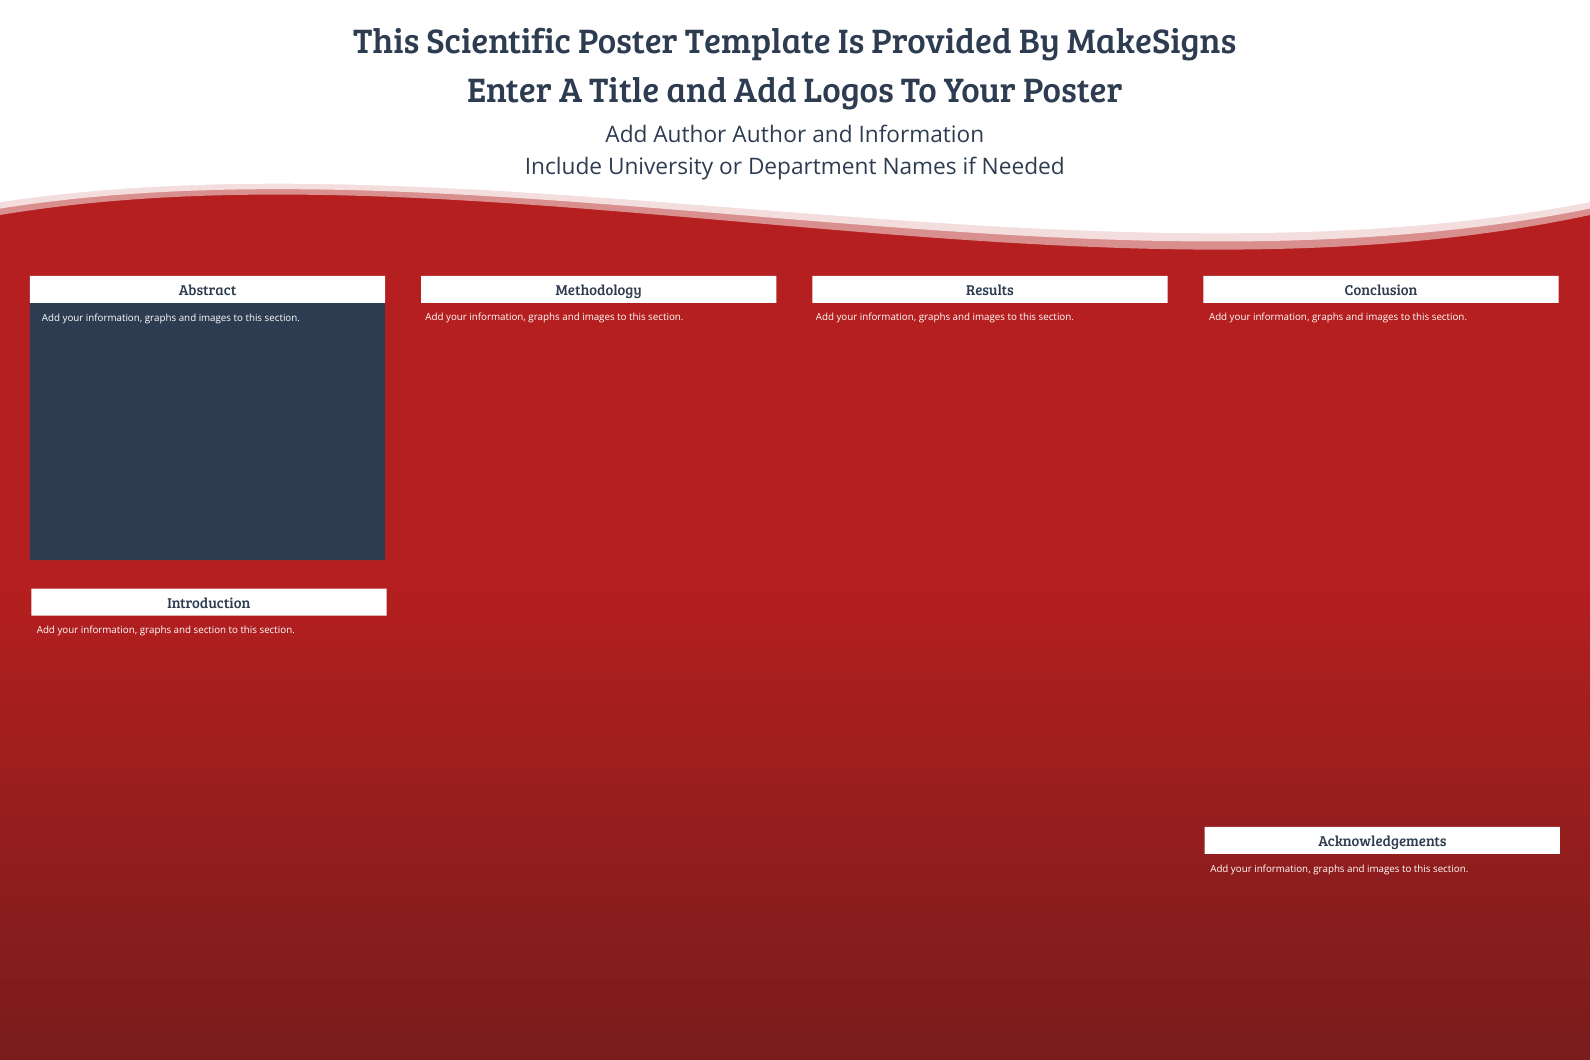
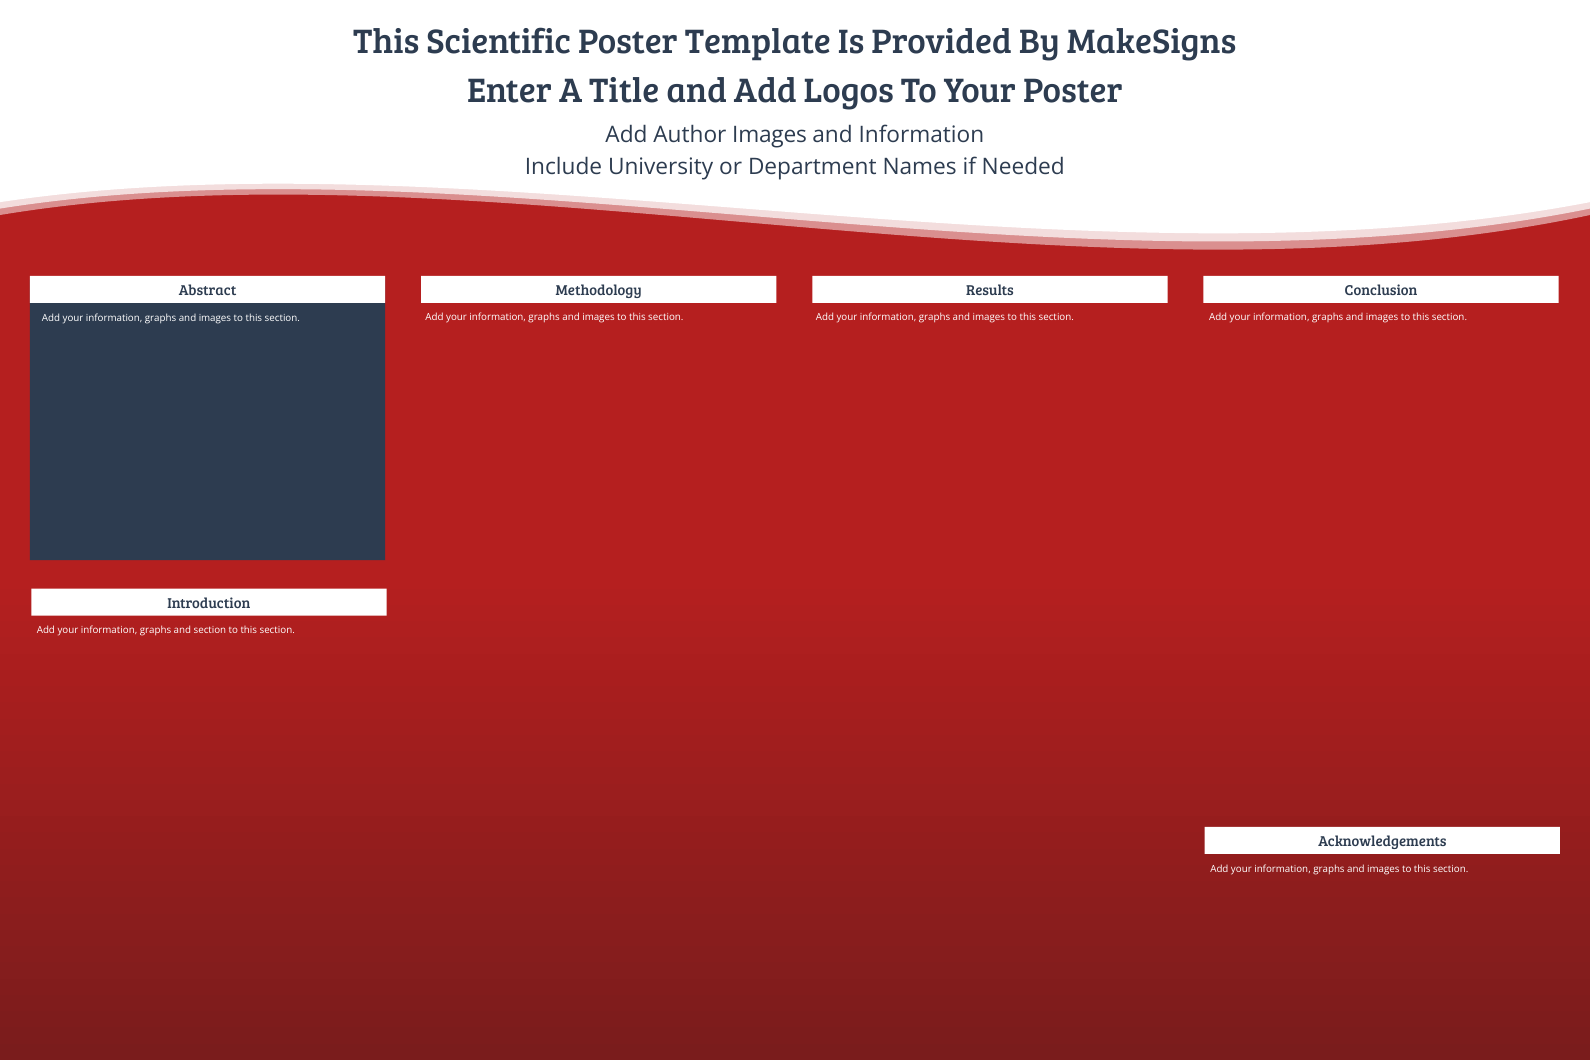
Author Author: Author -> Images (770, 135)
